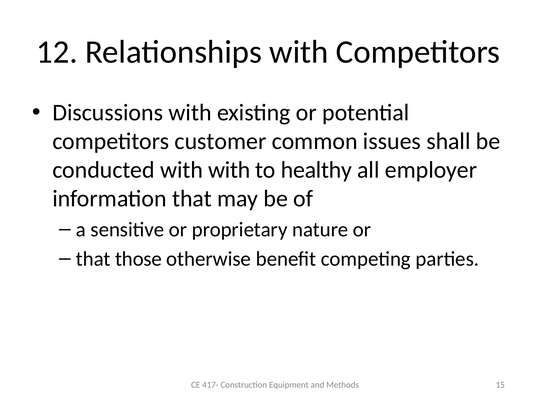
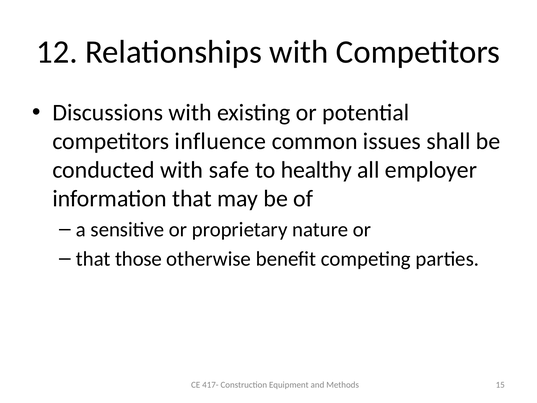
customer: customer -> influence (220, 141)
with with: with -> safe (229, 170)
